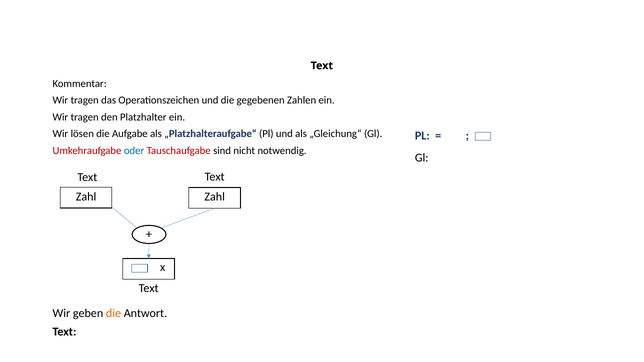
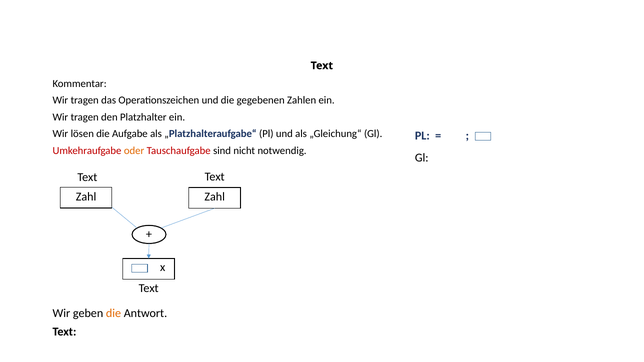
oder colour: blue -> orange (134, 151)
